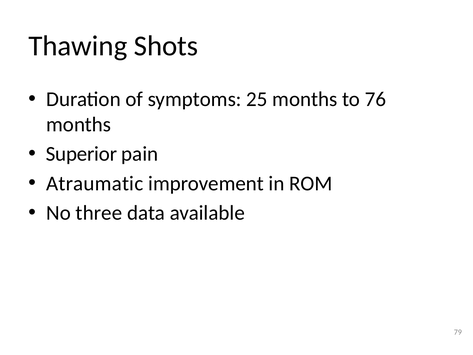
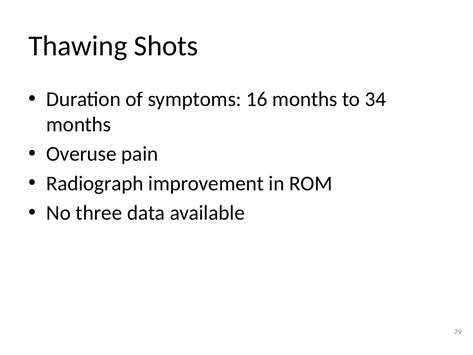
25: 25 -> 16 (257, 99)
76: 76 -> 34 (375, 99)
Superior: Superior -> Overuse (81, 154)
Atraumatic: Atraumatic -> Radiograph (95, 183)
